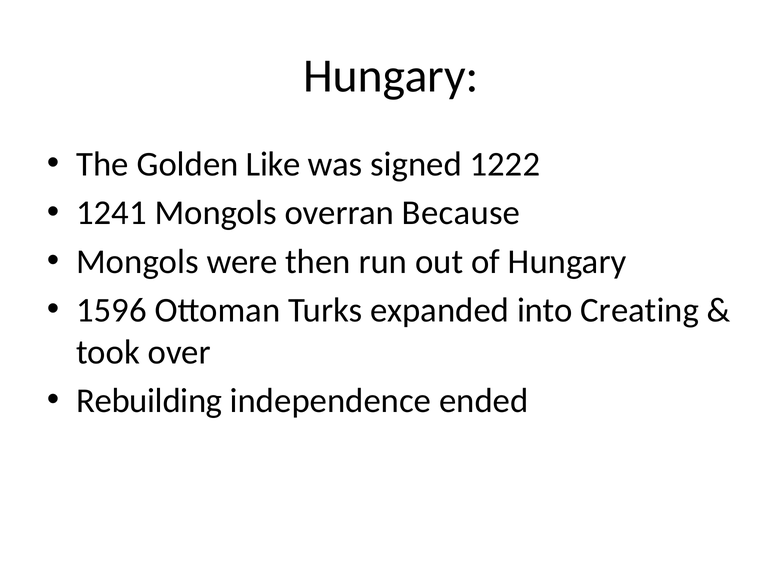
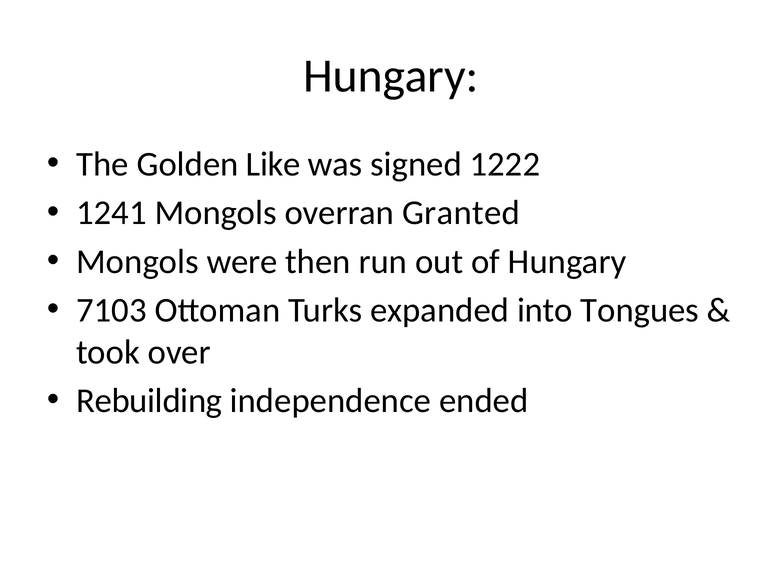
Because: Because -> Granted (461, 213)
1596: 1596 -> 7103 (111, 310)
Creating: Creating -> Tongues (640, 310)
